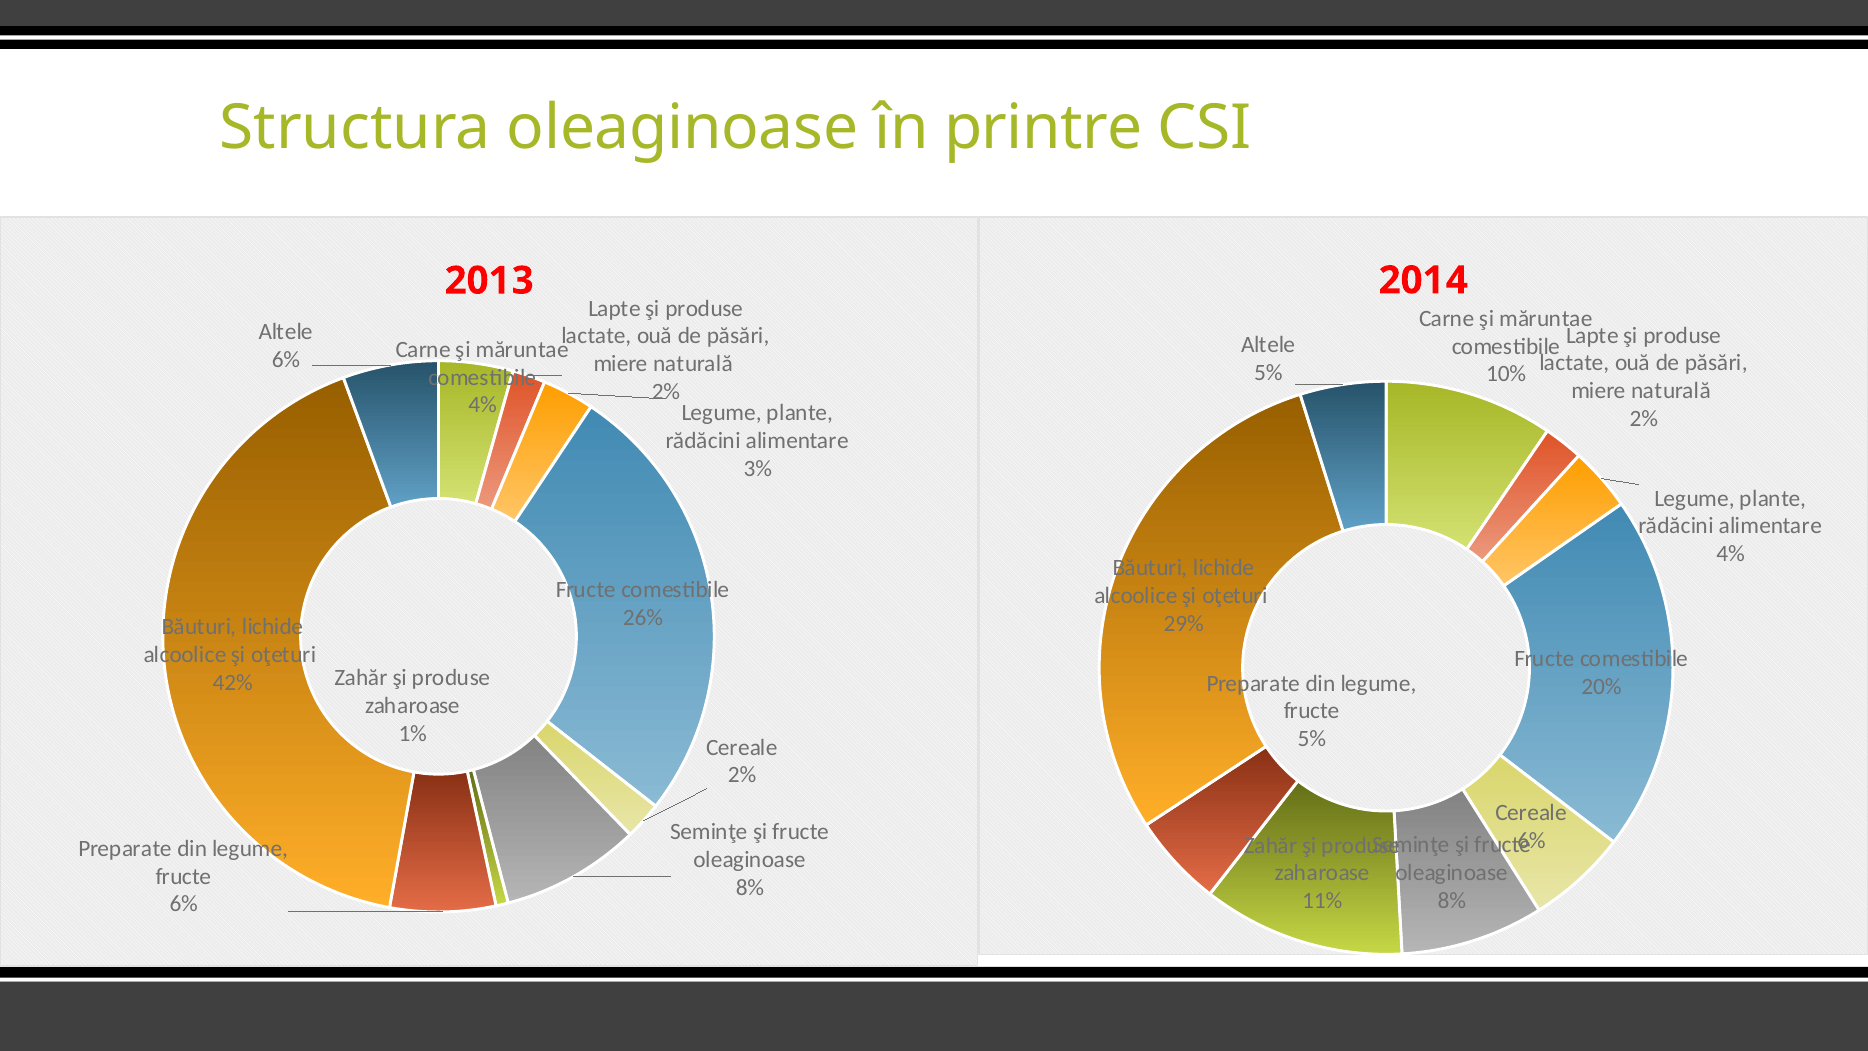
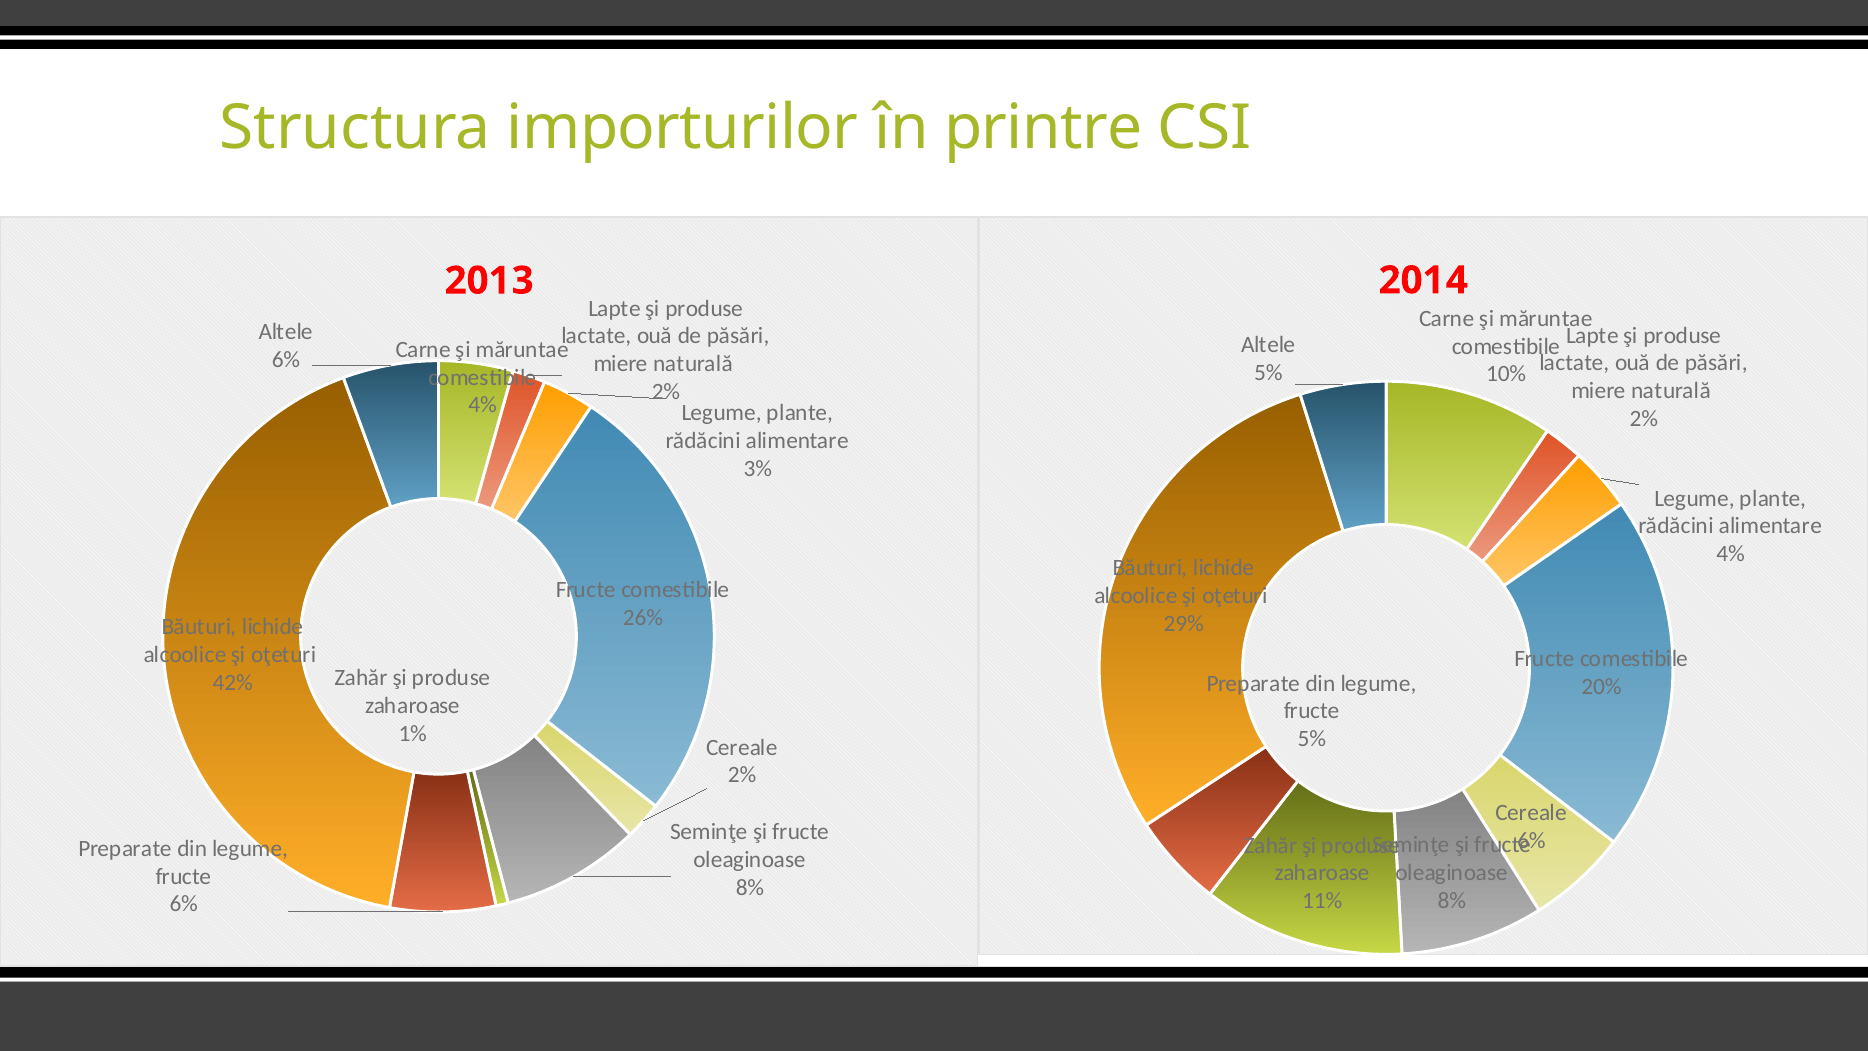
Structura oleaginoase: oleaginoase -> importurilor (683, 128)
